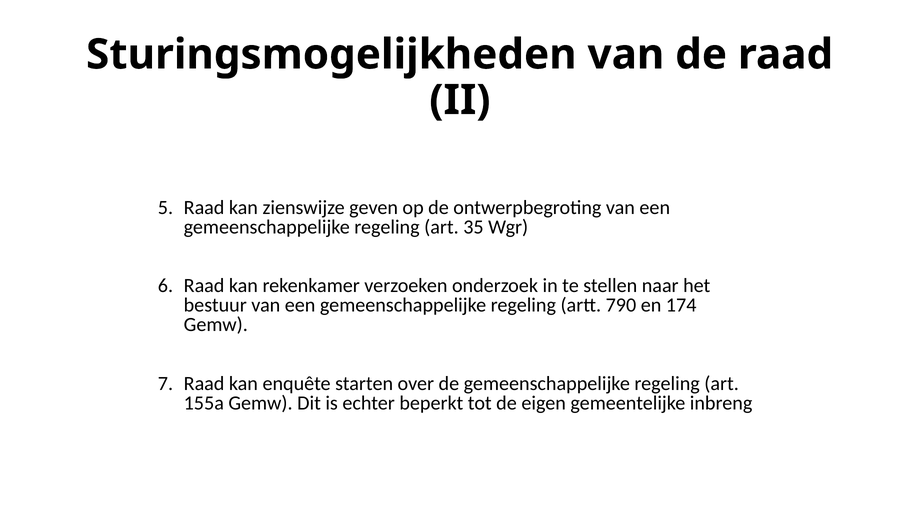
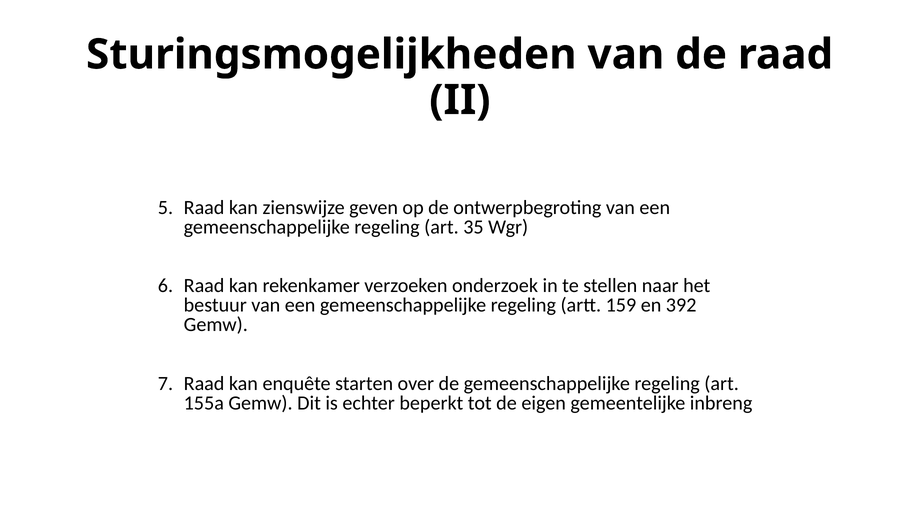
790: 790 -> 159 (621, 305)
174: 174 -> 392 (681, 305)
